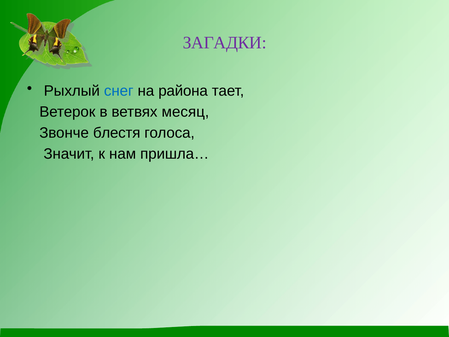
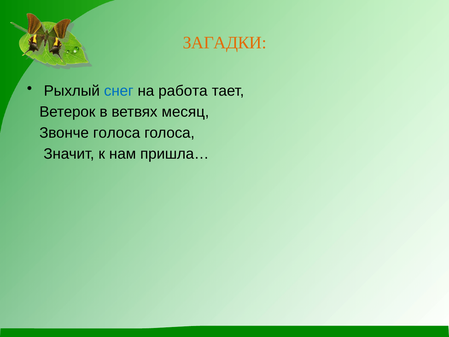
ЗАГАДКИ colour: purple -> orange (225, 43)
района: района -> работа (183, 91)
Звонче блестя: блестя -> голоса (117, 133)
